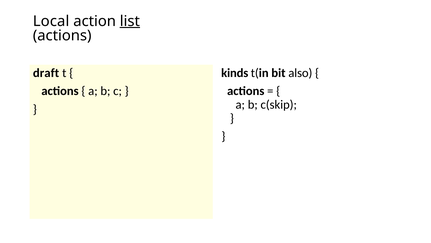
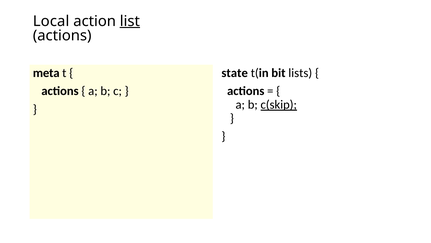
draft: draft -> meta (46, 73)
kinds: kinds -> state (235, 73)
also: also -> lists (300, 73)
c(skip underline: none -> present (279, 105)
